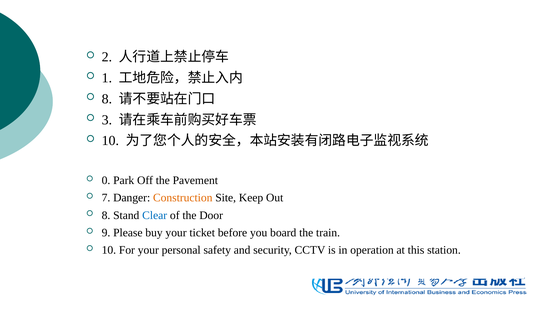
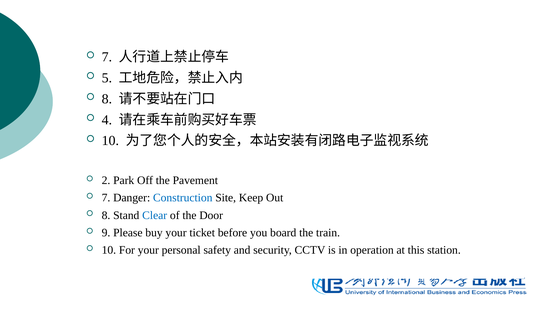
2: 2 -> 7 (107, 57)
1: 1 -> 5 (107, 78)
3: 3 -> 4 (107, 120)
0: 0 -> 2 (106, 180)
Construction colour: orange -> blue (183, 198)
